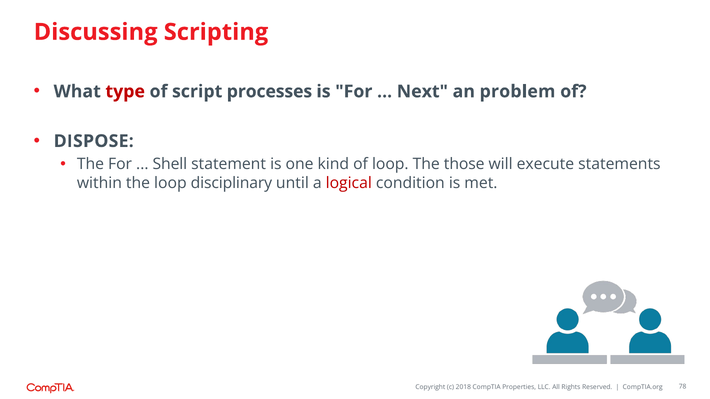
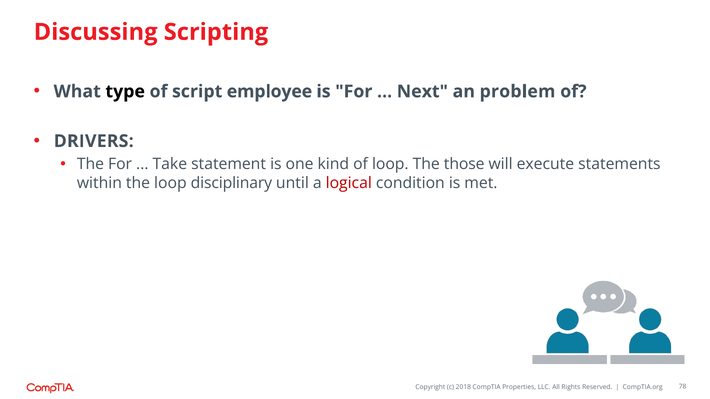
type colour: red -> black (125, 92)
processes: processes -> employee (269, 92)
DISPOSE: DISPOSE -> DRIVERS (94, 141)
Shell: Shell -> Take (170, 164)
